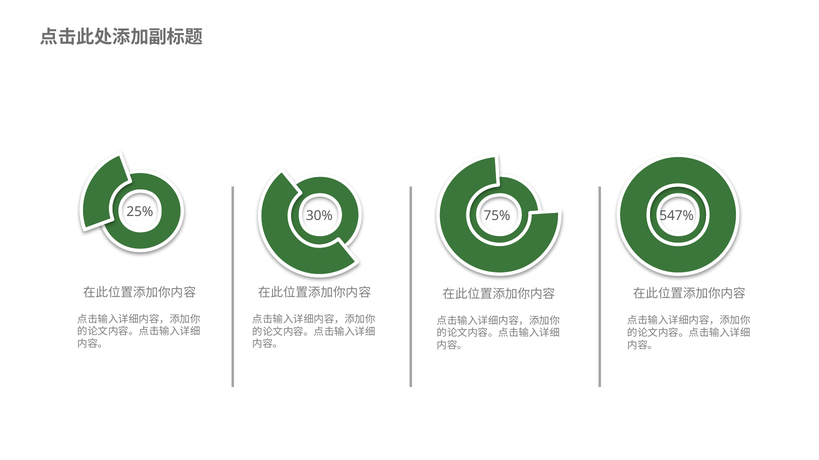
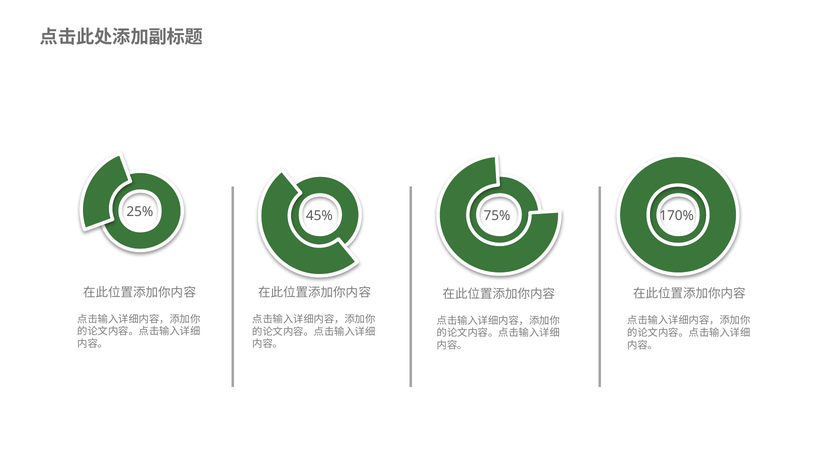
30%: 30% -> 45% (319, 216)
547%: 547% -> 170% (677, 216)
